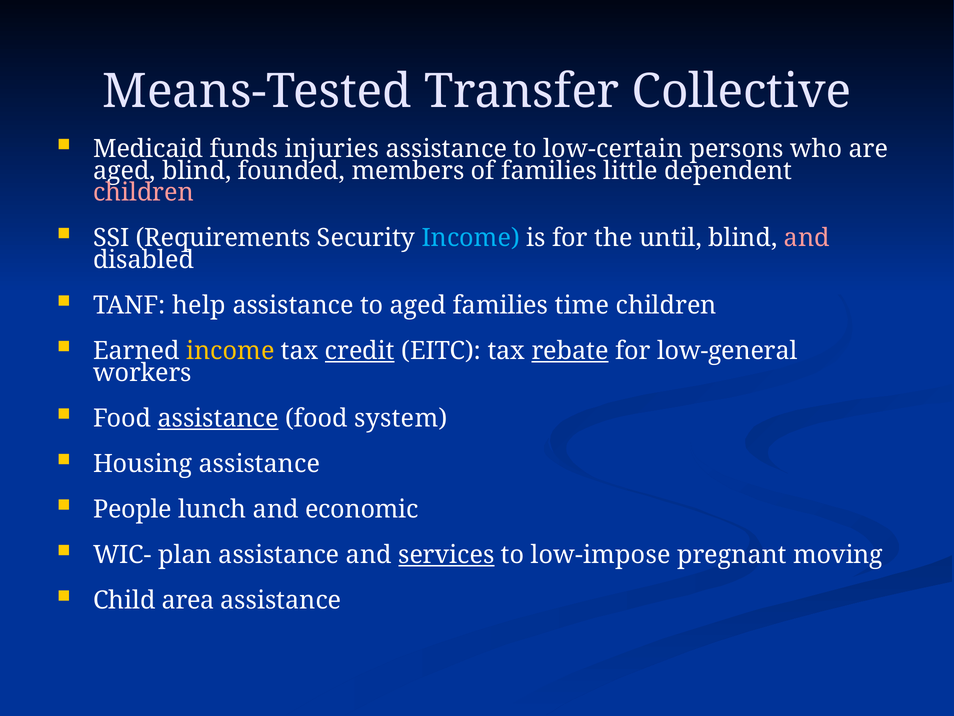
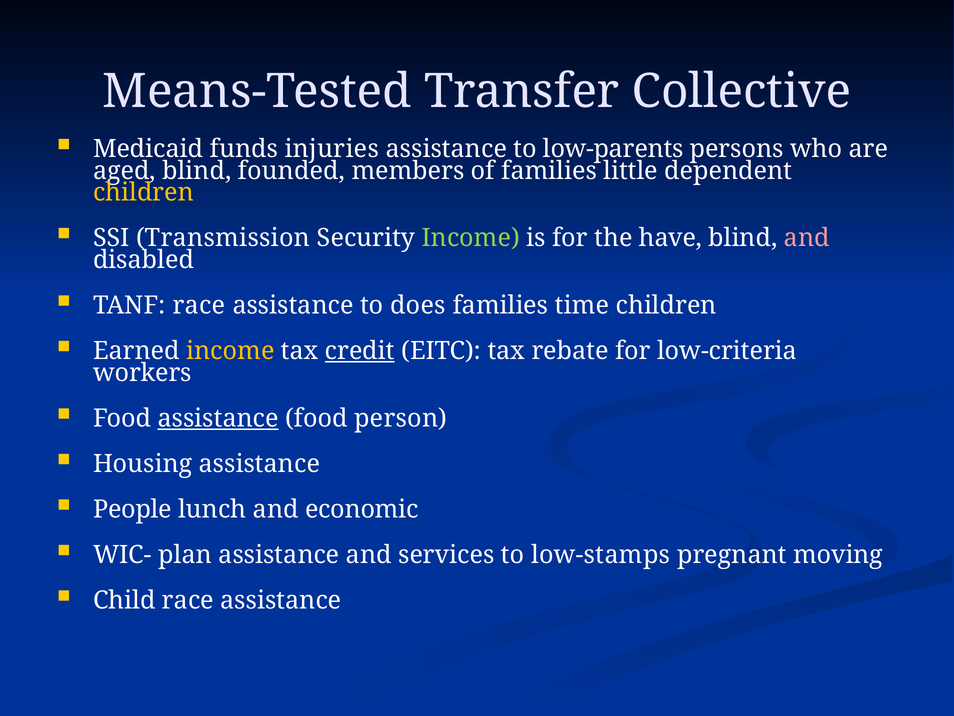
low-certain: low-certain -> low-parents (613, 149)
children colour: pink -> yellow (143, 192)
Requirements: Requirements -> Transmission (223, 238)
Income colour: light blue -> light green (471, 238)
until: until -> have (671, 238)
TANF help: help -> race (199, 305)
to aged: aged -> does (418, 305)
rebate underline: present -> none (570, 351)
low-general: low-general -> low-criteria (727, 351)
system: system -> person (401, 418)
services underline: present -> none (446, 555)
low-impose: low-impose -> low-stamps (601, 555)
Child area: area -> race (188, 600)
